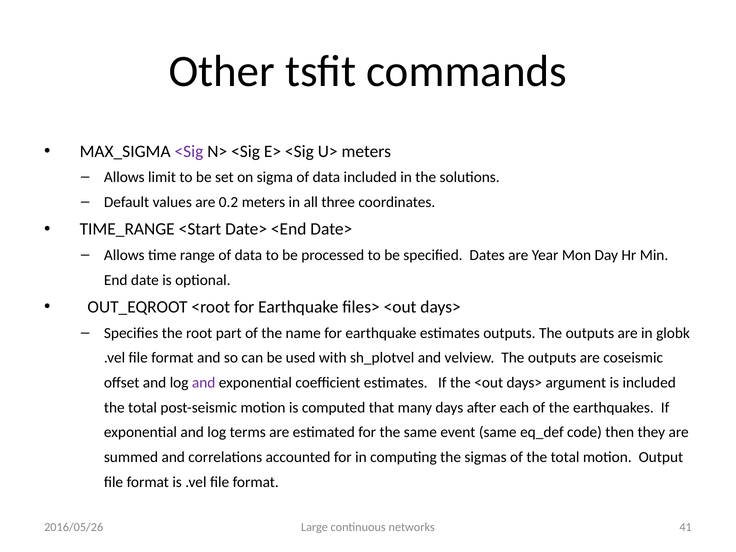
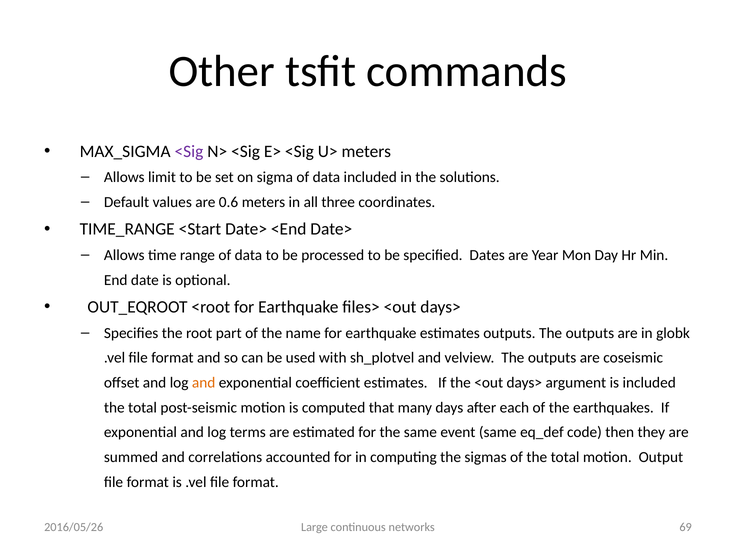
0.2: 0.2 -> 0.6 (229, 202)
and colour: purple -> orange (204, 383)
41: 41 -> 69 (686, 527)
